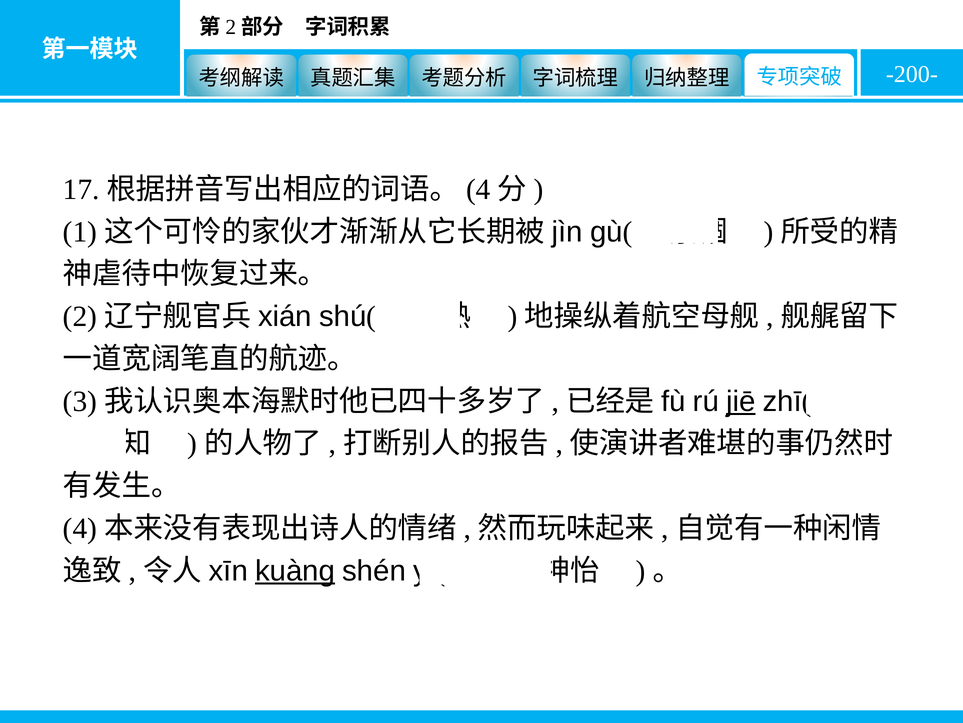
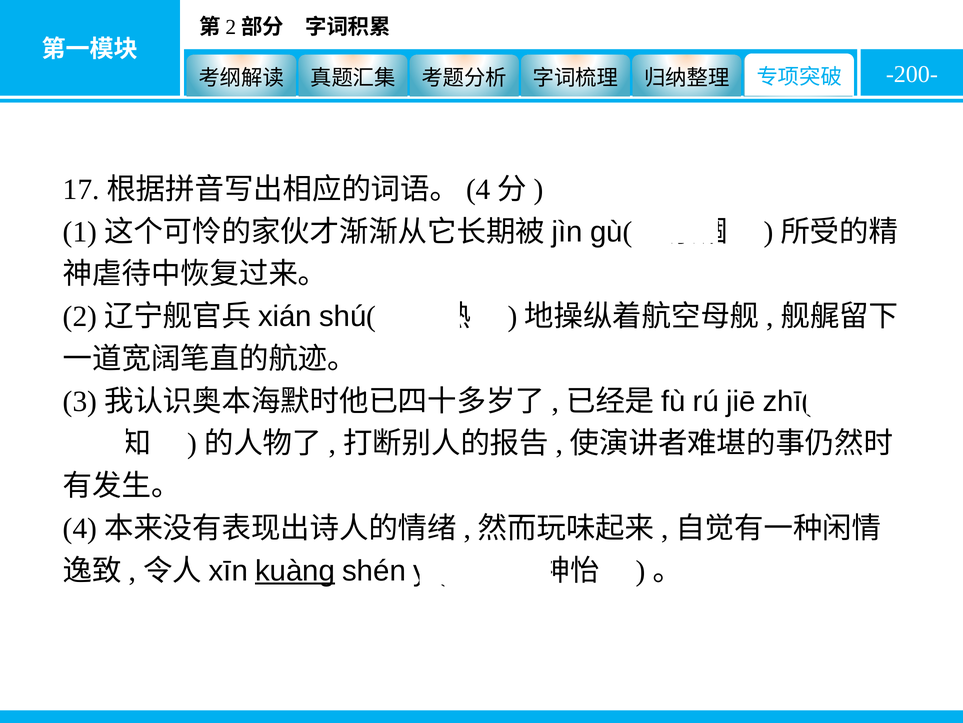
jiē underline: present -> none (741, 401)
